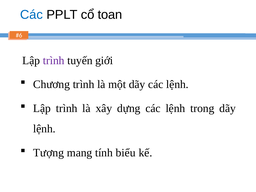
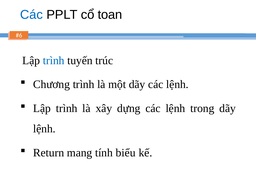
trình colour: purple -> blue (54, 61)
giới: giới -> trúc (104, 61)
Tượng: Tượng -> Return (49, 153)
